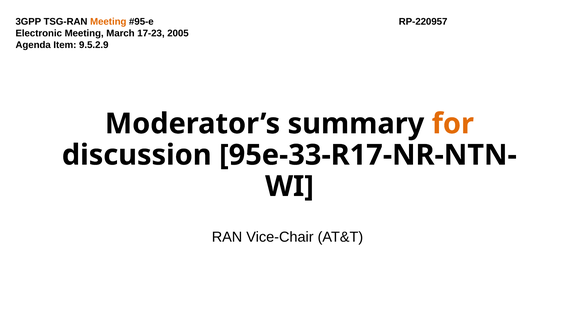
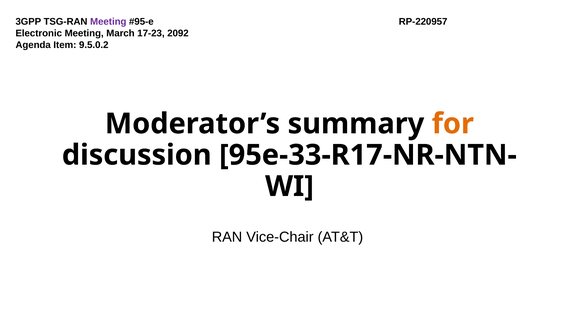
Meeting colour: orange -> purple (108, 22)
2005: 2005 -> 2092 (178, 33)
9.5.2.9: 9.5.2.9 -> 9.5.0.2 (94, 45)
